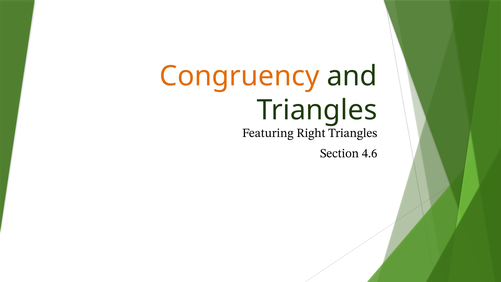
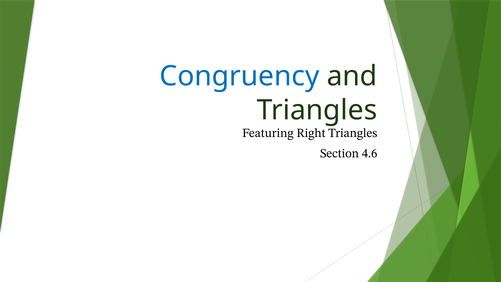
Congruency colour: orange -> blue (240, 76)
